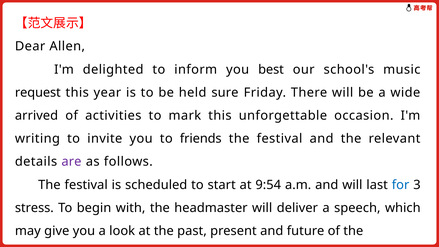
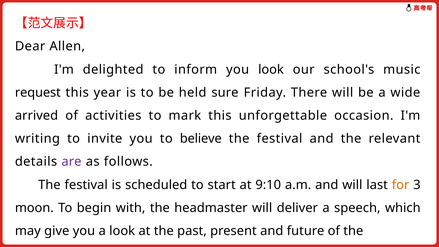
you best: best -> look (271, 69)
friends: friends -> believe (201, 139)
9:54: 9:54 -> 9:10 (268, 185)
for colour: blue -> orange (401, 185)
stress: stress -> moon (34, 208)
